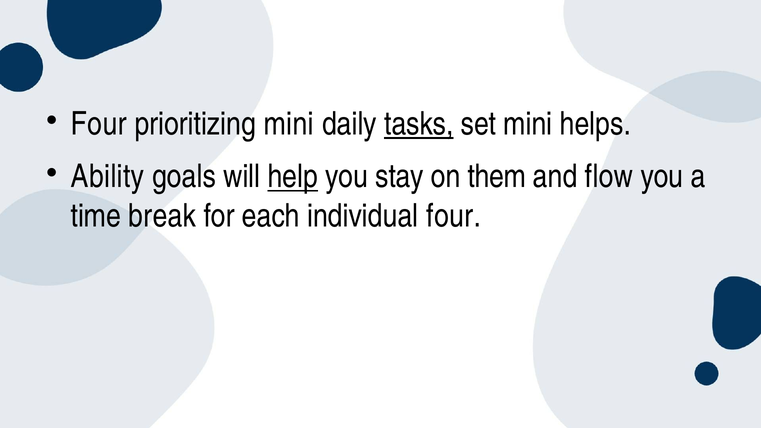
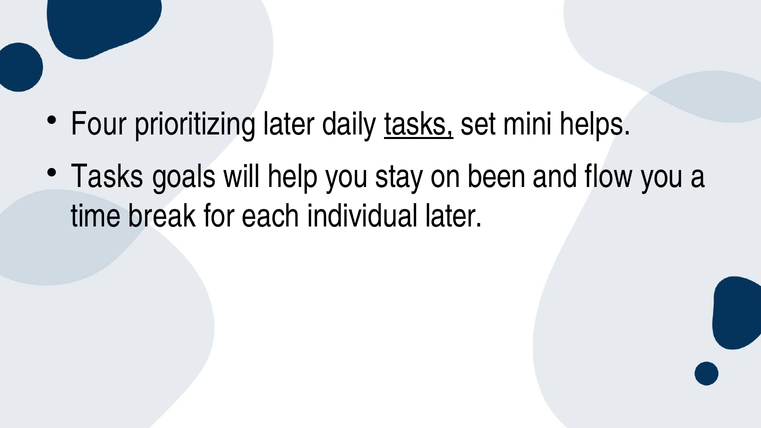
prioritizing mini: mini -> later (289, 124)
Ability: Ability -> Tasks (108, 177)
help underline: present -> none (293, 177)
them: them -> been (497, 177)
individual four: four -> later (454, 216)
